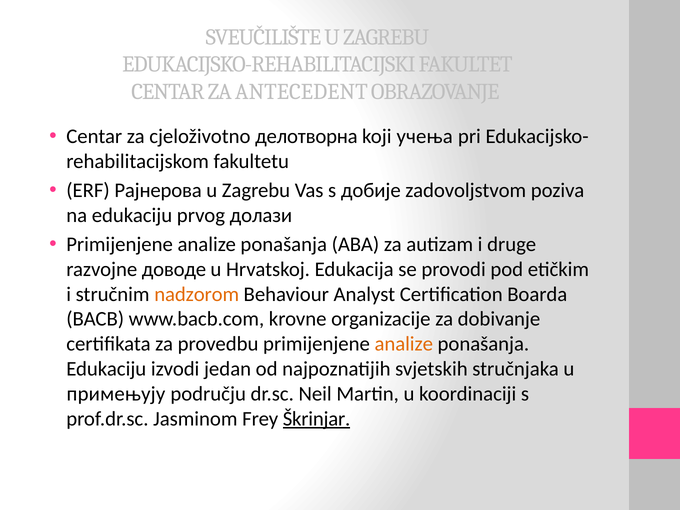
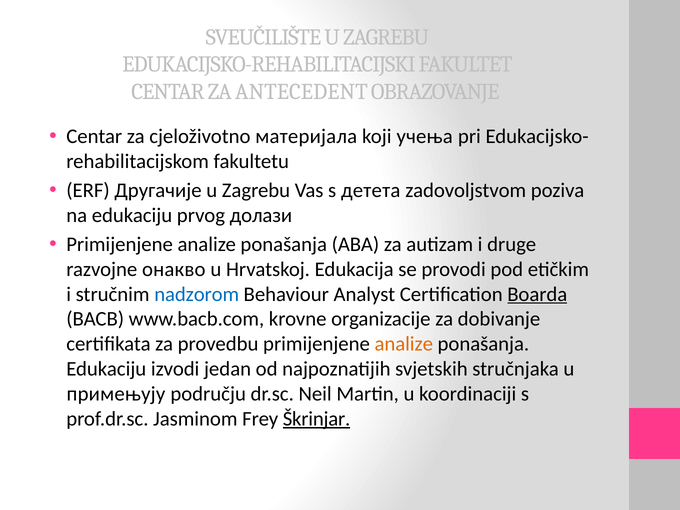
делотворна: делотворна -> материјала (306, 136)
Рајнерова: Рајнерова -> Другачије (158, 190)
добије: добије -> детета (371, 190)
доводе: доводе -> онакво (174, 269)
nadzorom colour: orange -> blue (197, 294)
Boarda underline: none -> present (537, 294)
